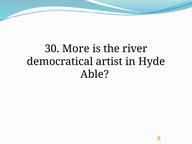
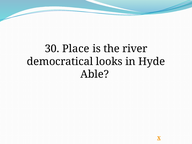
More: More -> Place (76, 49)
artist: artist -> looks (109, 62)
